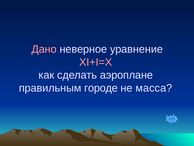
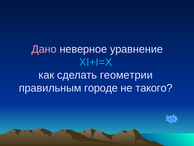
XI+I=X colour: pink -> light blue (96, 62)
аэроплане: аэроплане -> геометрии (126, 75)
масса: масса -> такого (154, 88)
